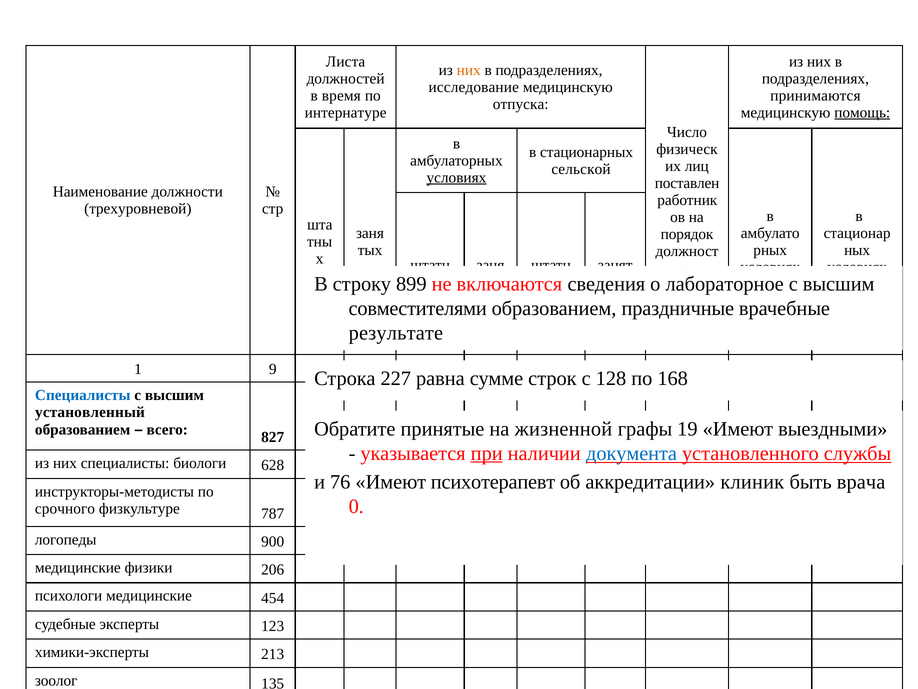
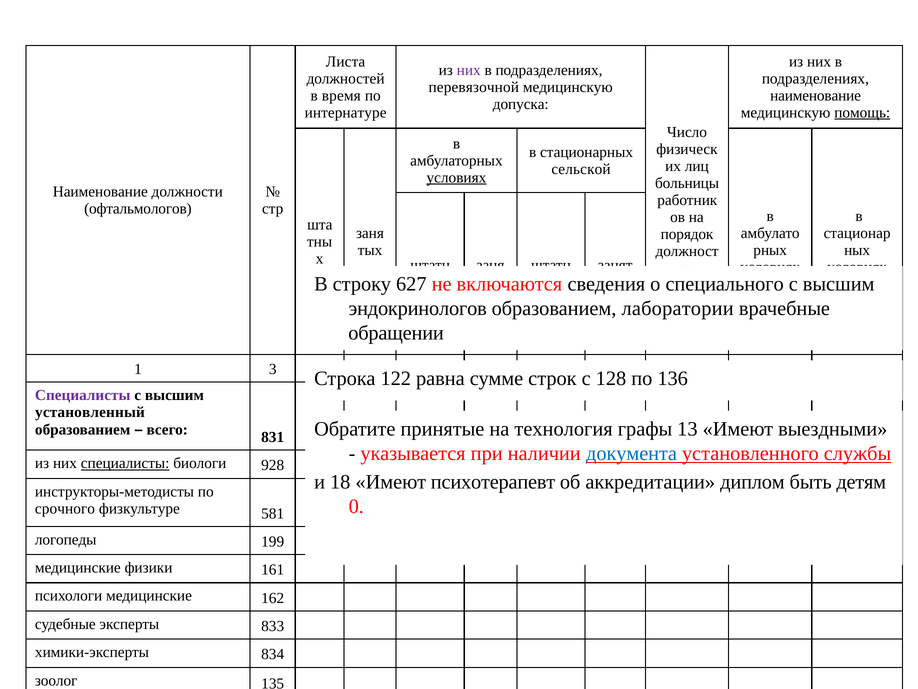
них colour: orange -> purple (469, 70)
исследование: исследование -> перевязочной (474, 87)
принимаются: принимаются -> наименование (816, 95)
отпуска: отпуска -> допуска (521, 104)
поставлен: поставлен -> больницы (687, 183)
трехуровневой: трехуровневой -> офтальмологов (138, 209)
899: 899 -> 627 (411, 284)
лабораторное: лабораторное -> специального (725, 284)
совместителями: совместителями -> эндокринологов (418, 308)
праздничные: праздничные -> лаборатории (678, 308)
результате: результате -> обращении (396, 333)
1 9: 9 -> 3 (273, 369)
227: 227 -> 122 (396, 378)
по 168: 168 -> 136 (673, 378)
Специалисты colour: blue -> purple (83, 395)
жизненной: жизненной -> технология (564, 429)
19: 19 -> 13 (687, 429)
827: 827 -> 831 (273, 437)
при underline: present -> none (487, 453)
специалисты underline: none -> present (125, 463)
628: 628 -> 928 (273, 465)
76: 76 -> 18 (340, 482)
клиник: клиник -> диплом (752, 482)
врача: врача -> детям (861, 482)
787: 787 -> 581 (273, 513)
900: 900 -> 199 (273, 541)
206: 206 -> 161 (273, 569)
454: 454 -> 162 (273, 598)
123: 123 -> 833 (273, 626)
213: 213 -> 834 (273, 654)
